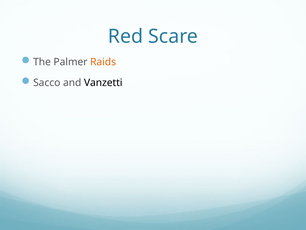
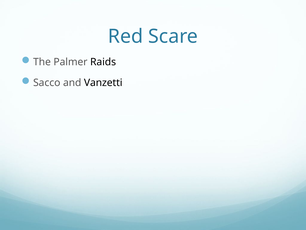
Raids colour: orange -> black (103, 62)
